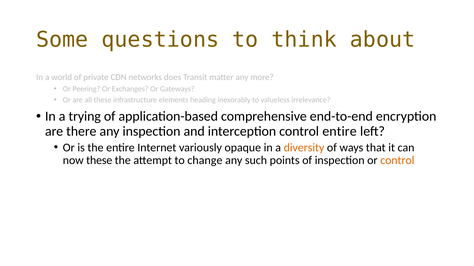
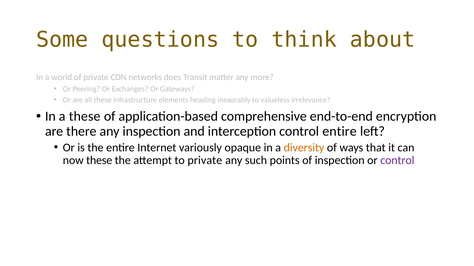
a trying: trying -> these (85, 117)
to change: change -> private (205, 161)
control colour: orange -> purple (397, 161)
